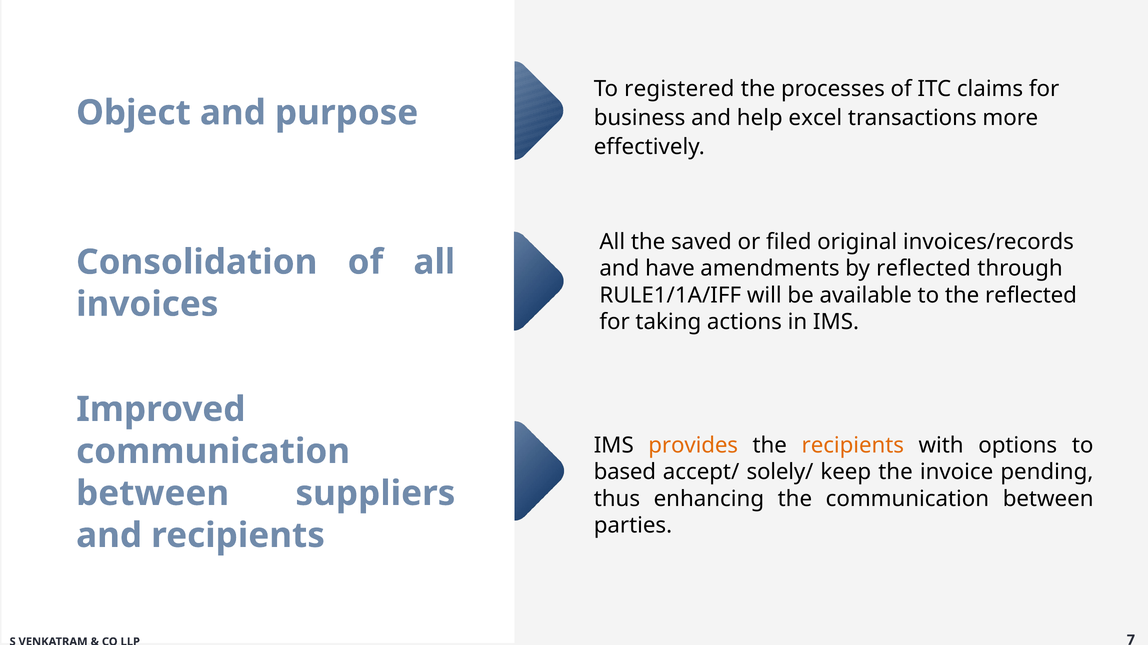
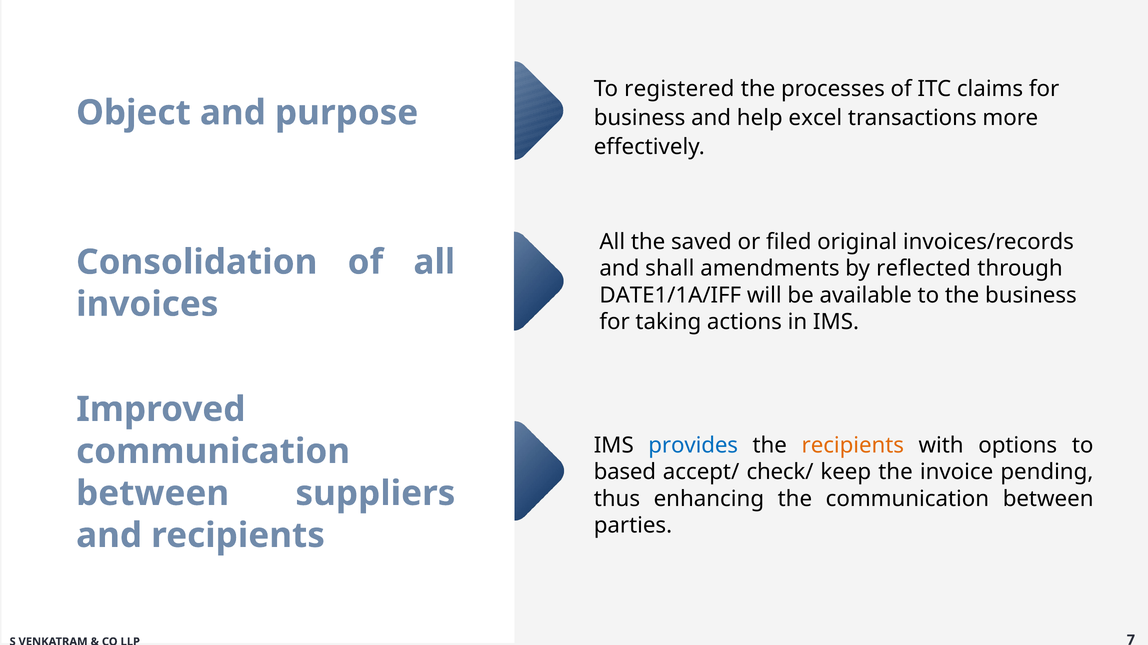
have: have -> shall (670, 269)
RULE1/1A/IFF: RULE1/1A/IFF -> DATE1/1A/IFF (670, 296)
the reflected: reflected -> business (1031, 296)
provides colour: orange -> blue (693, 446)
solely/: solely/ -> check/ (780, 472)
